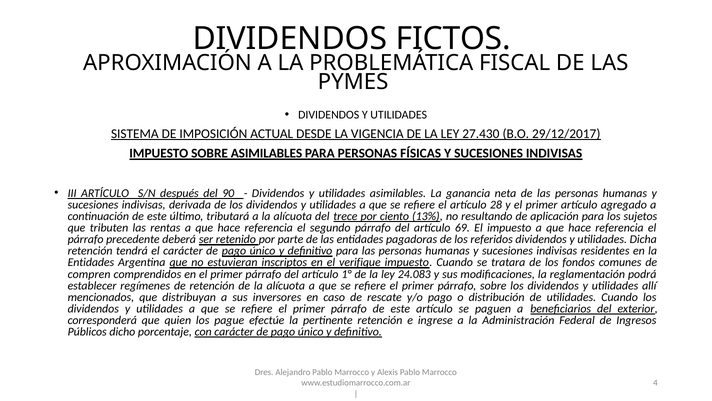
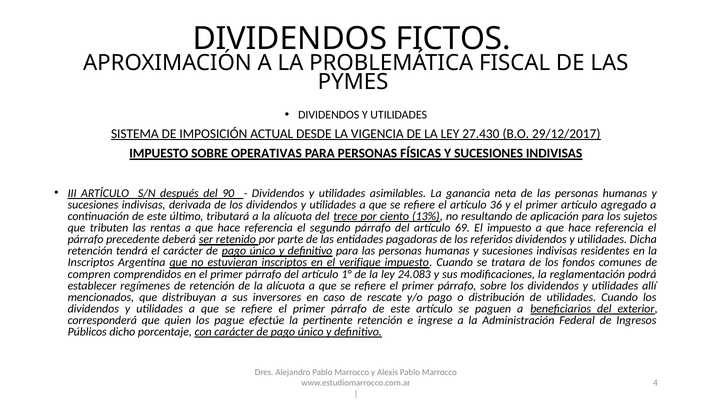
SOBRE ASIMILABLES: ASIMILABLES -> OPERATIVAS (266, 153)
28: 28 -> 36 (496, 205)
Entidades: Entidades -> Inscriptos (91, 262)
